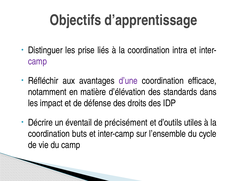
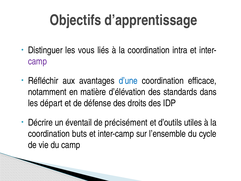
prise: prise -> vous (86, 50)
d’une colour: purple -> blue (128, 81)
impact: impact -> départ (51, 103)
